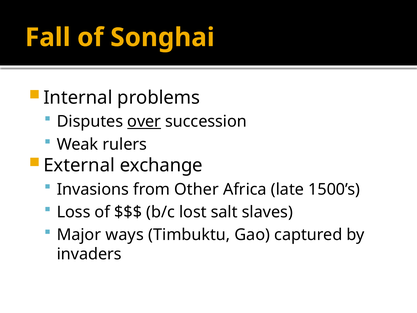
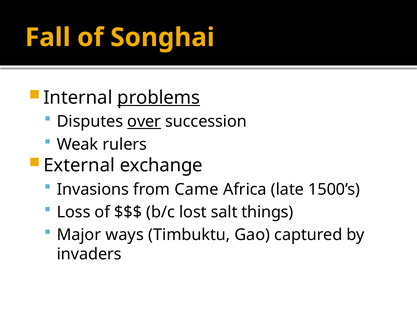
problems underline: none -> present (159, 98)
Other: Other -> Came (196, 189)
slaves: slaves -> things (267, 212)
